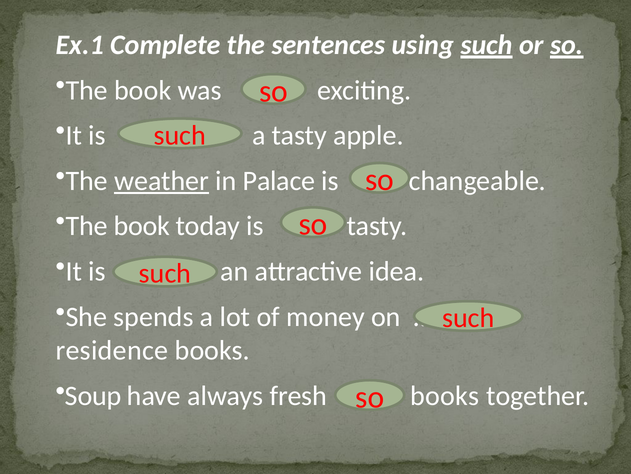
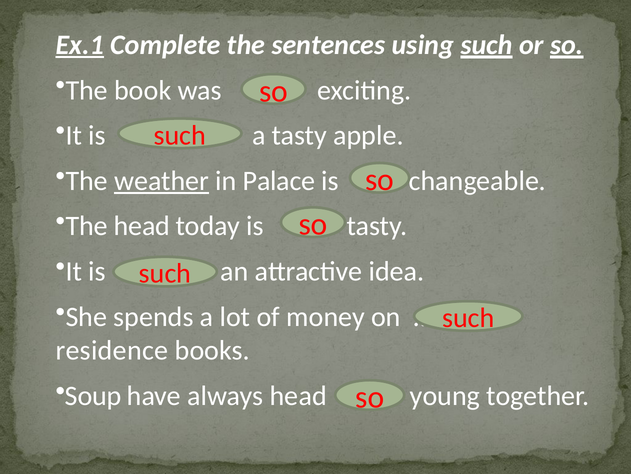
Ex.1 underline: none -> present (80, 45)
book: book -> head (142, 226)
always fresh: fresh -> head (298, 395)
books: books -> young (445, 395)
